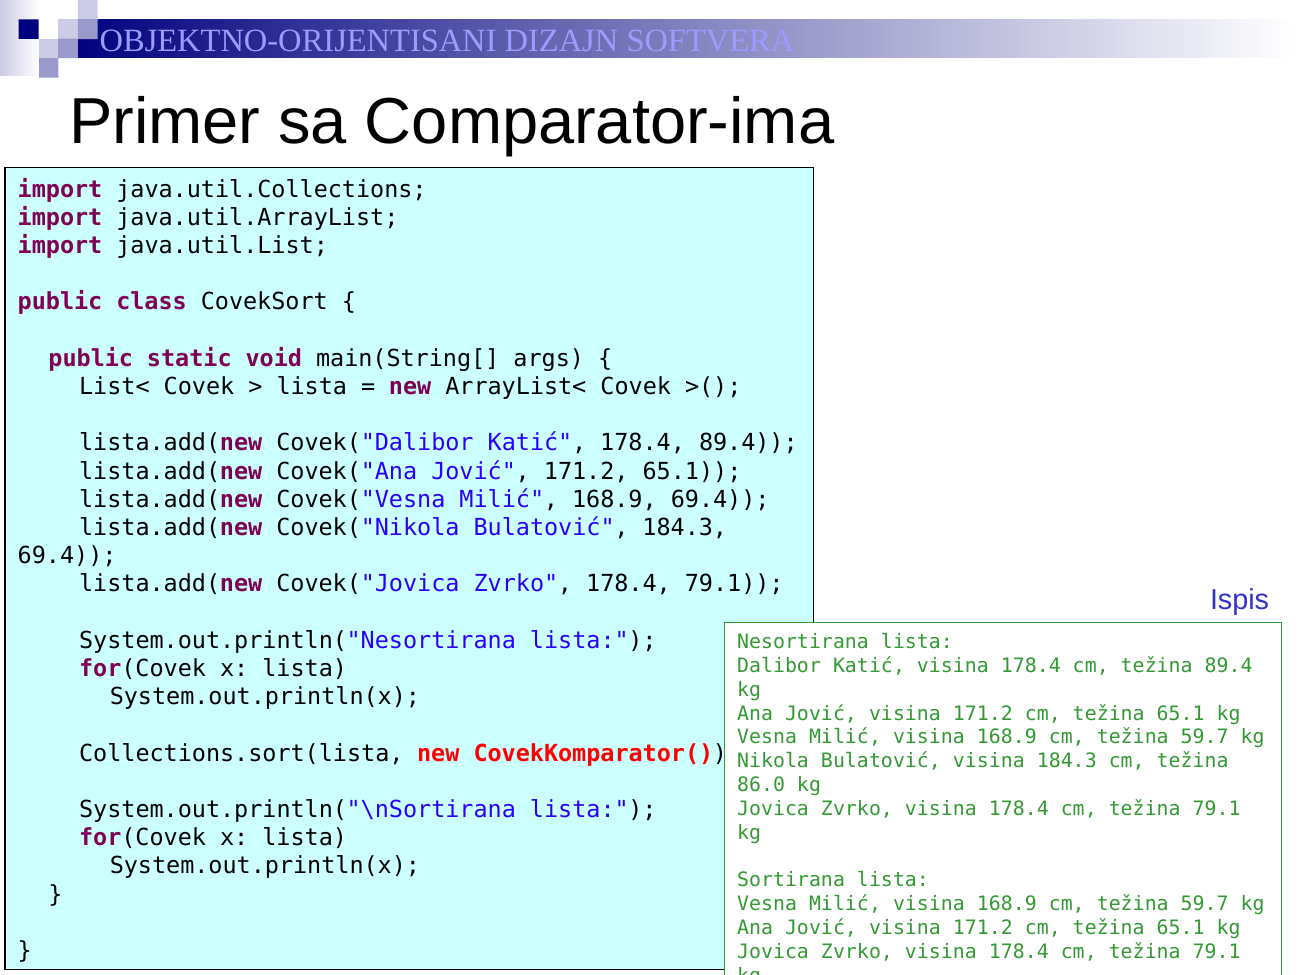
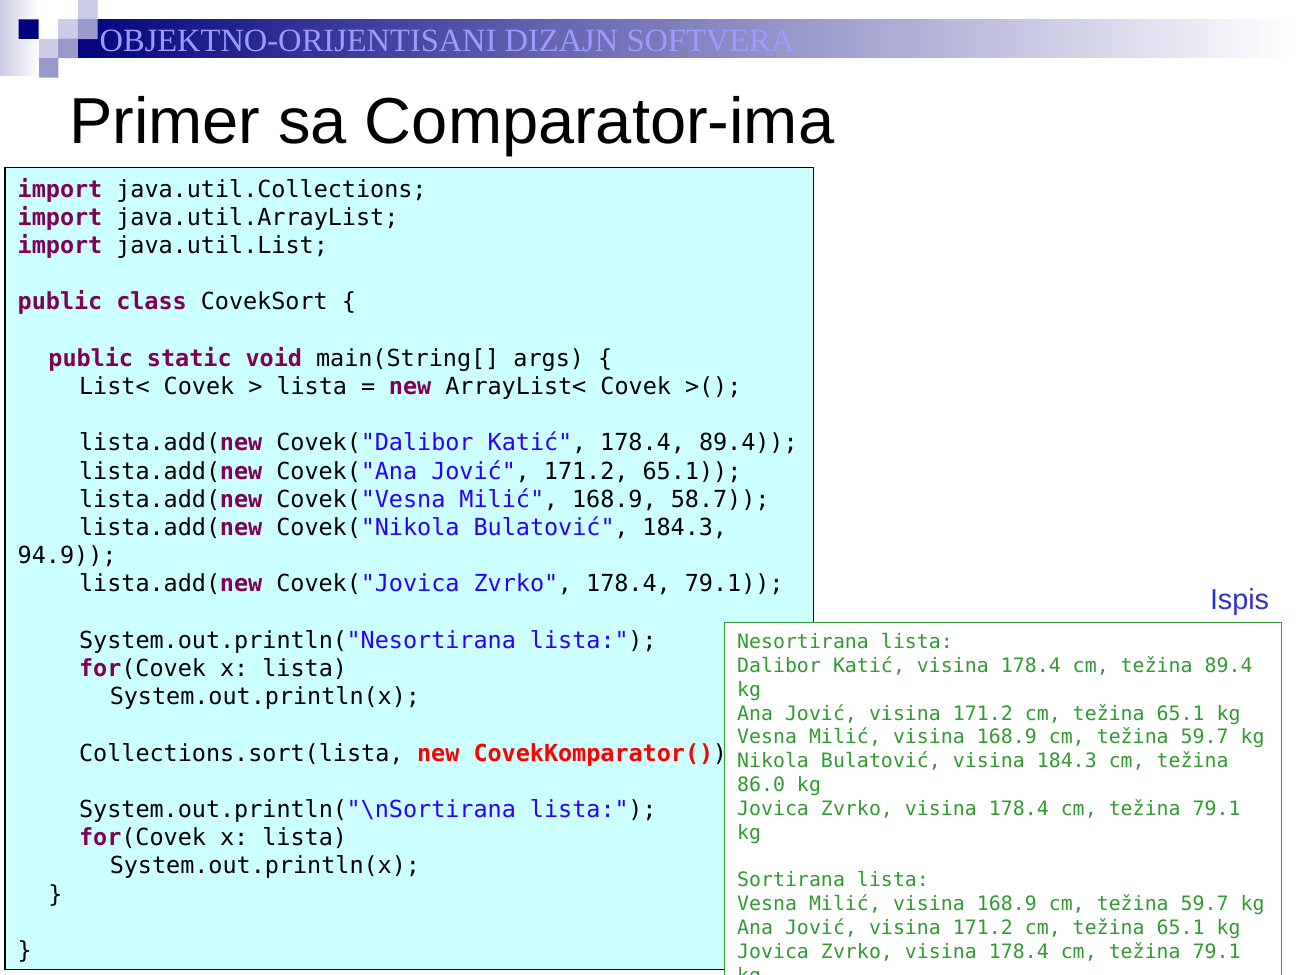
168.9 69.4: 69.4 -> 58.7 (720, 500)
69.4: 69.4 -> 94.9 (67, 556)
